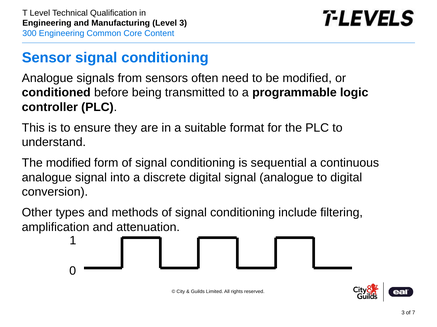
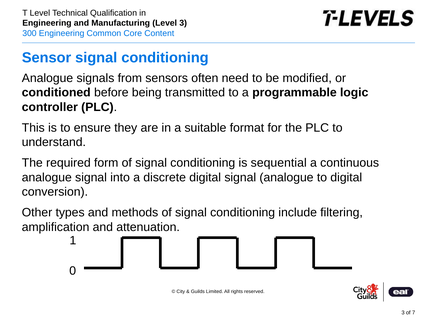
The modified: modified -> required (68, 163)
